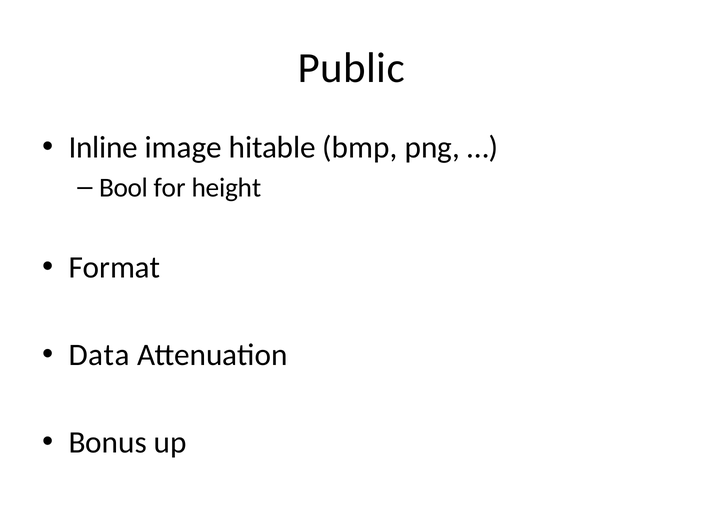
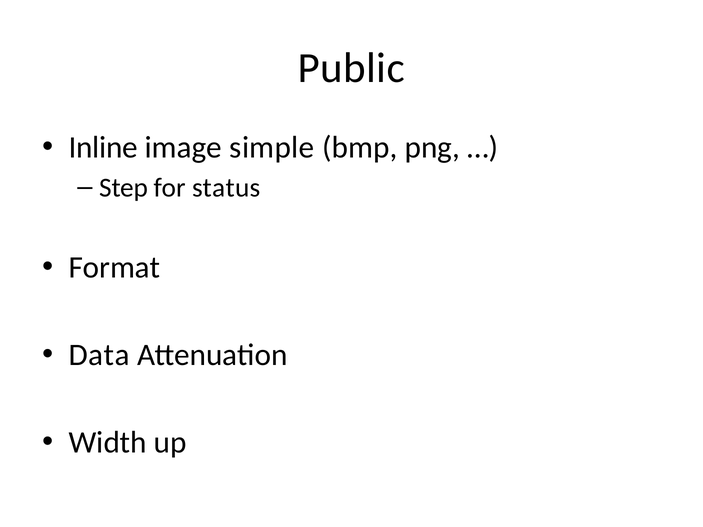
hitable: hitable -> simple (272, 148)
Bool: Bool -> Step (124, 188)
height: height -> status (226, 188)
Bonus: Bonus -> Width (108, 443)
